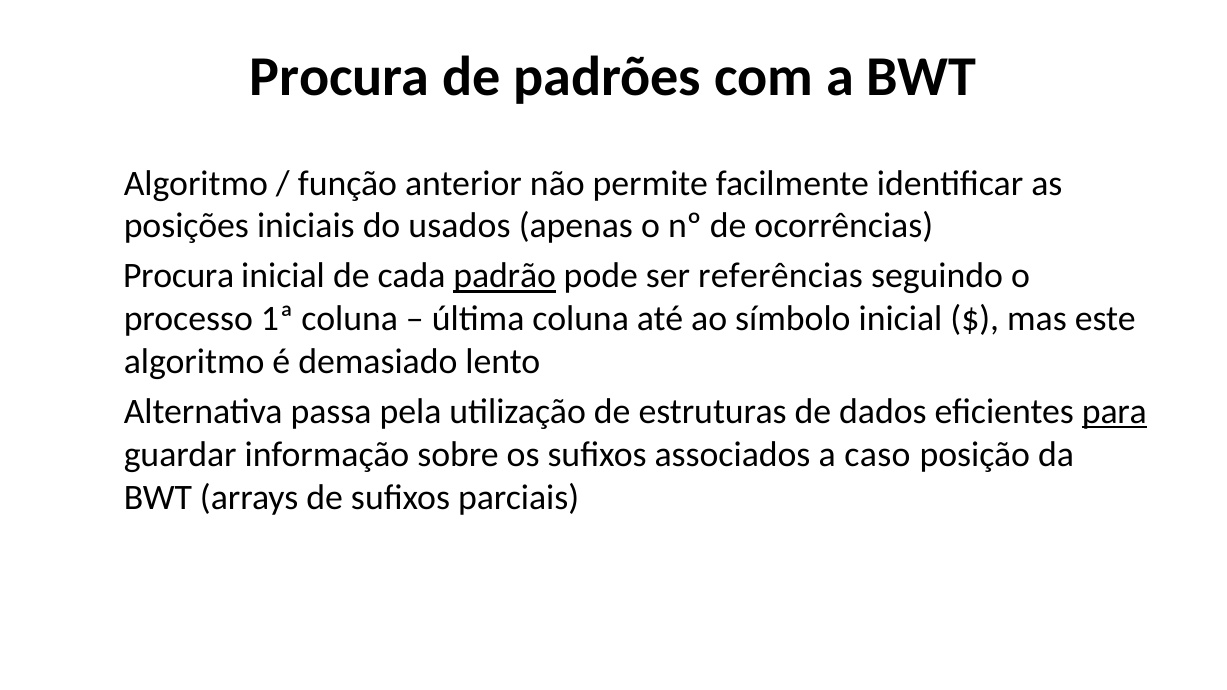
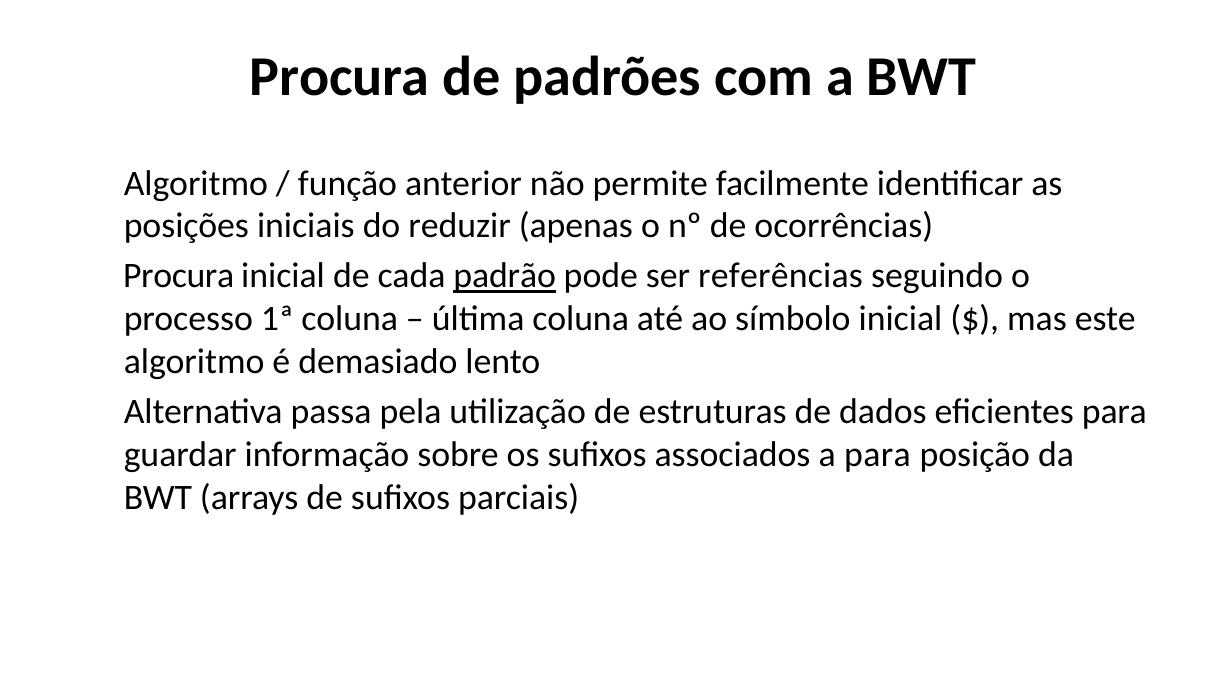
usados: usados -> reduzir (460, 226)
para underline: present -> none (1114, 412)
a caso: caso -> para (877, 455)
